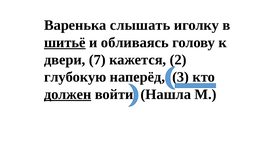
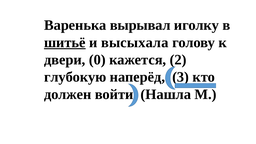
слышать: слышать -> вырывал (140, 25)
обливаясь: обливаясь -> высыхала (135, 42)
7: 7 -> 0 (97, 60)
должен underline: present -> none (68, 94)
